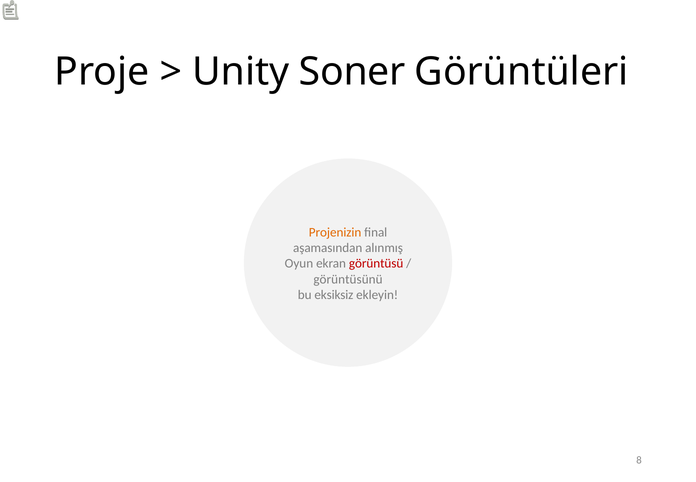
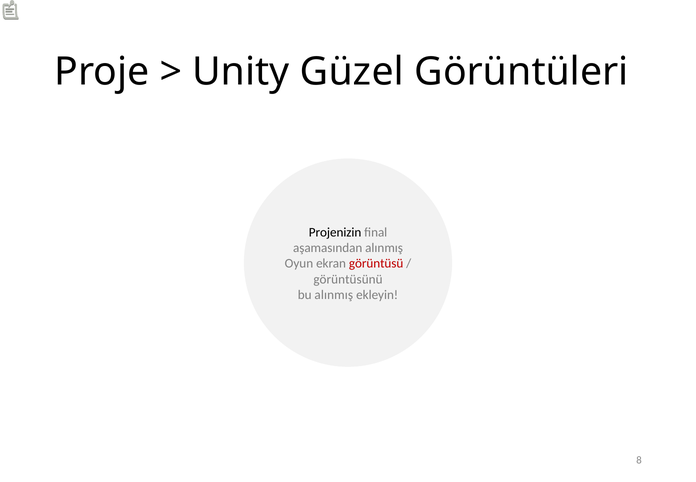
Soner: Soner -> Güzel (352, 72)
Projenizin colour: orange -> black (335, 232)
bu eksiksiz: eksiksiz -> alınmış (334, 295)
